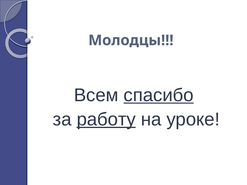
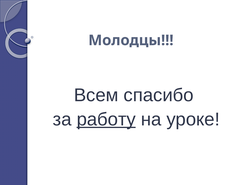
спасибо underline: present -> none (159, 95)
